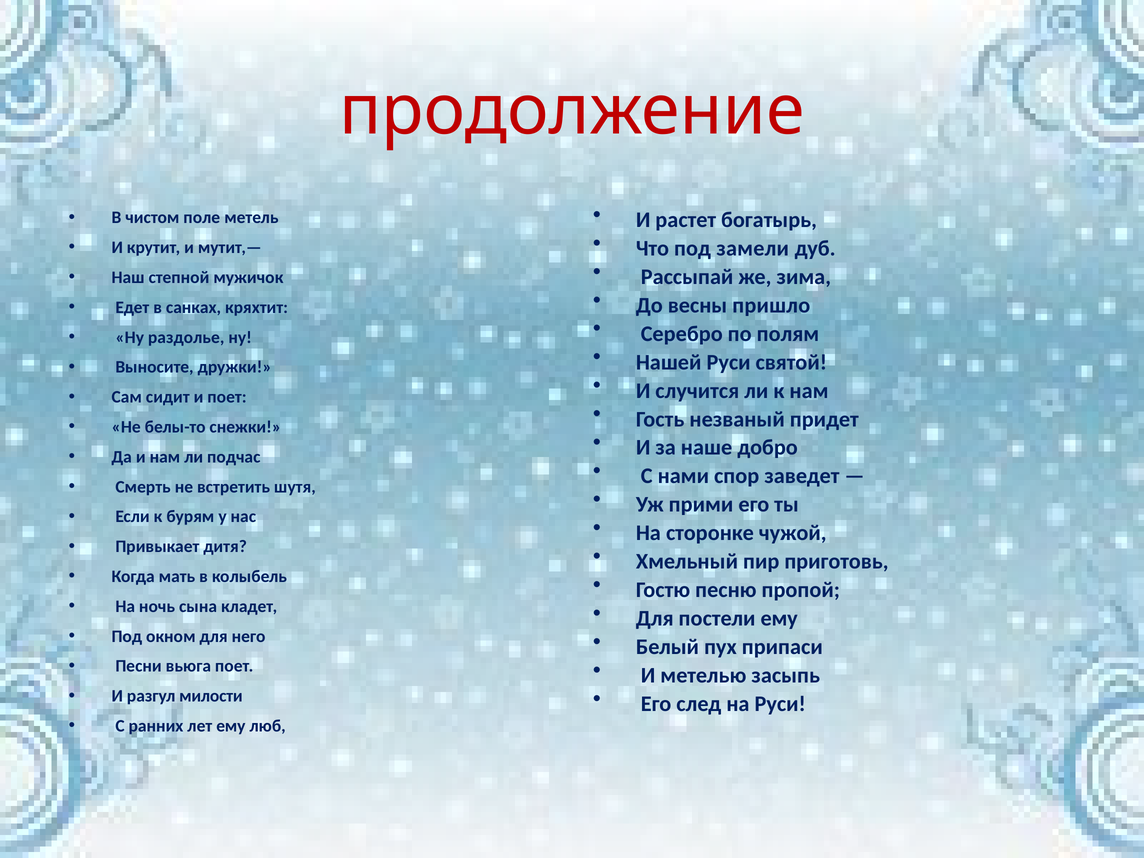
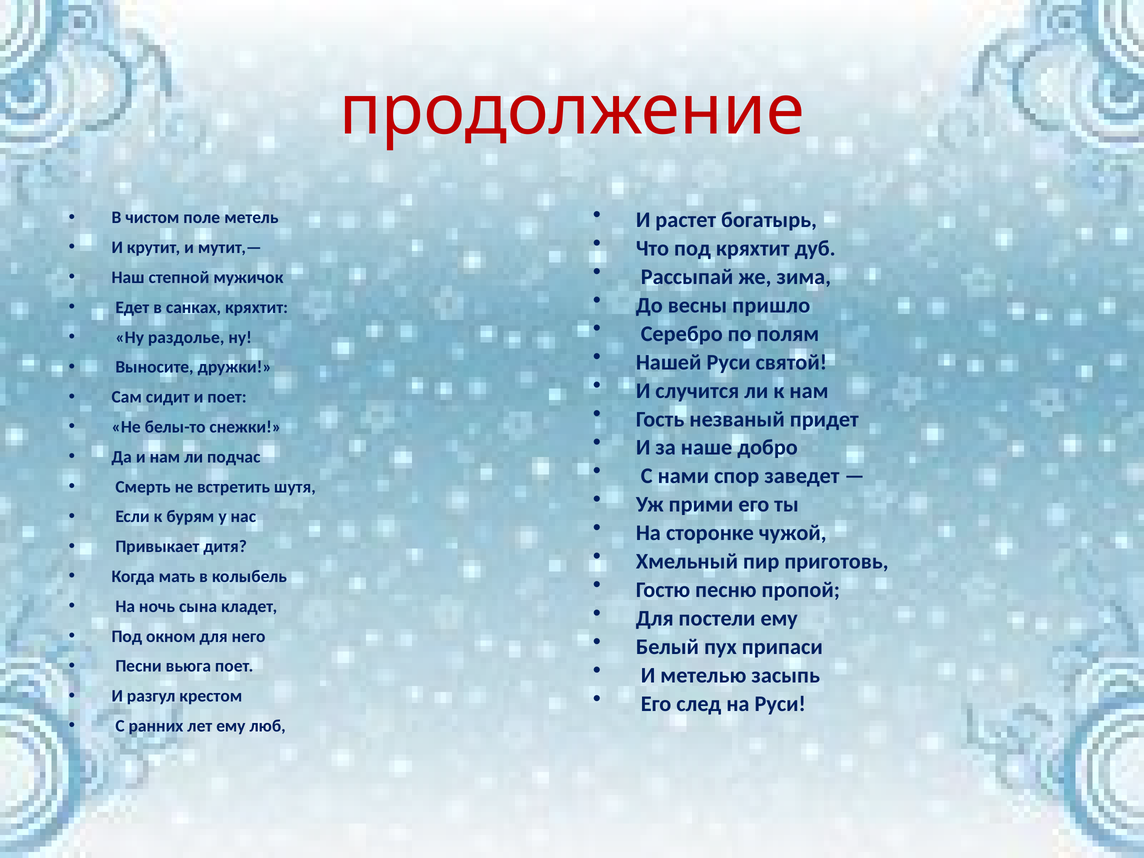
под замели: замели -> кряхтит (753, 248)
милости: милости -> крестом (211, 696)
